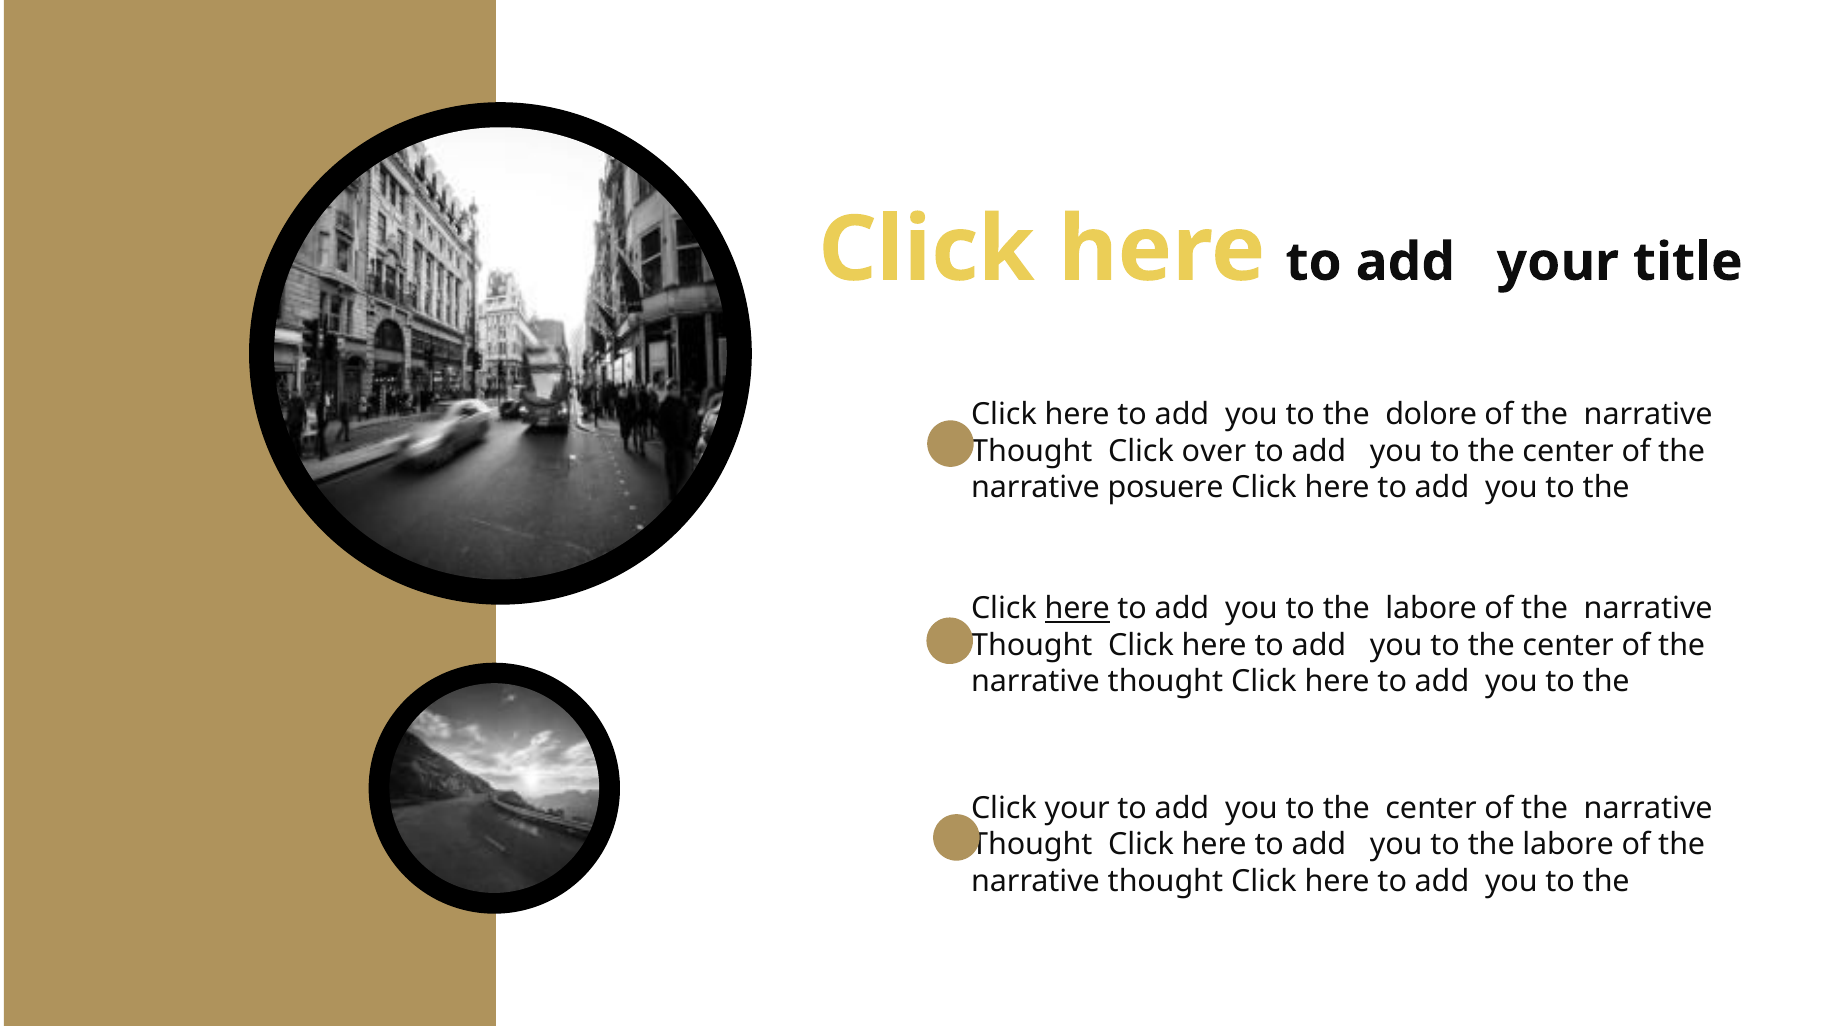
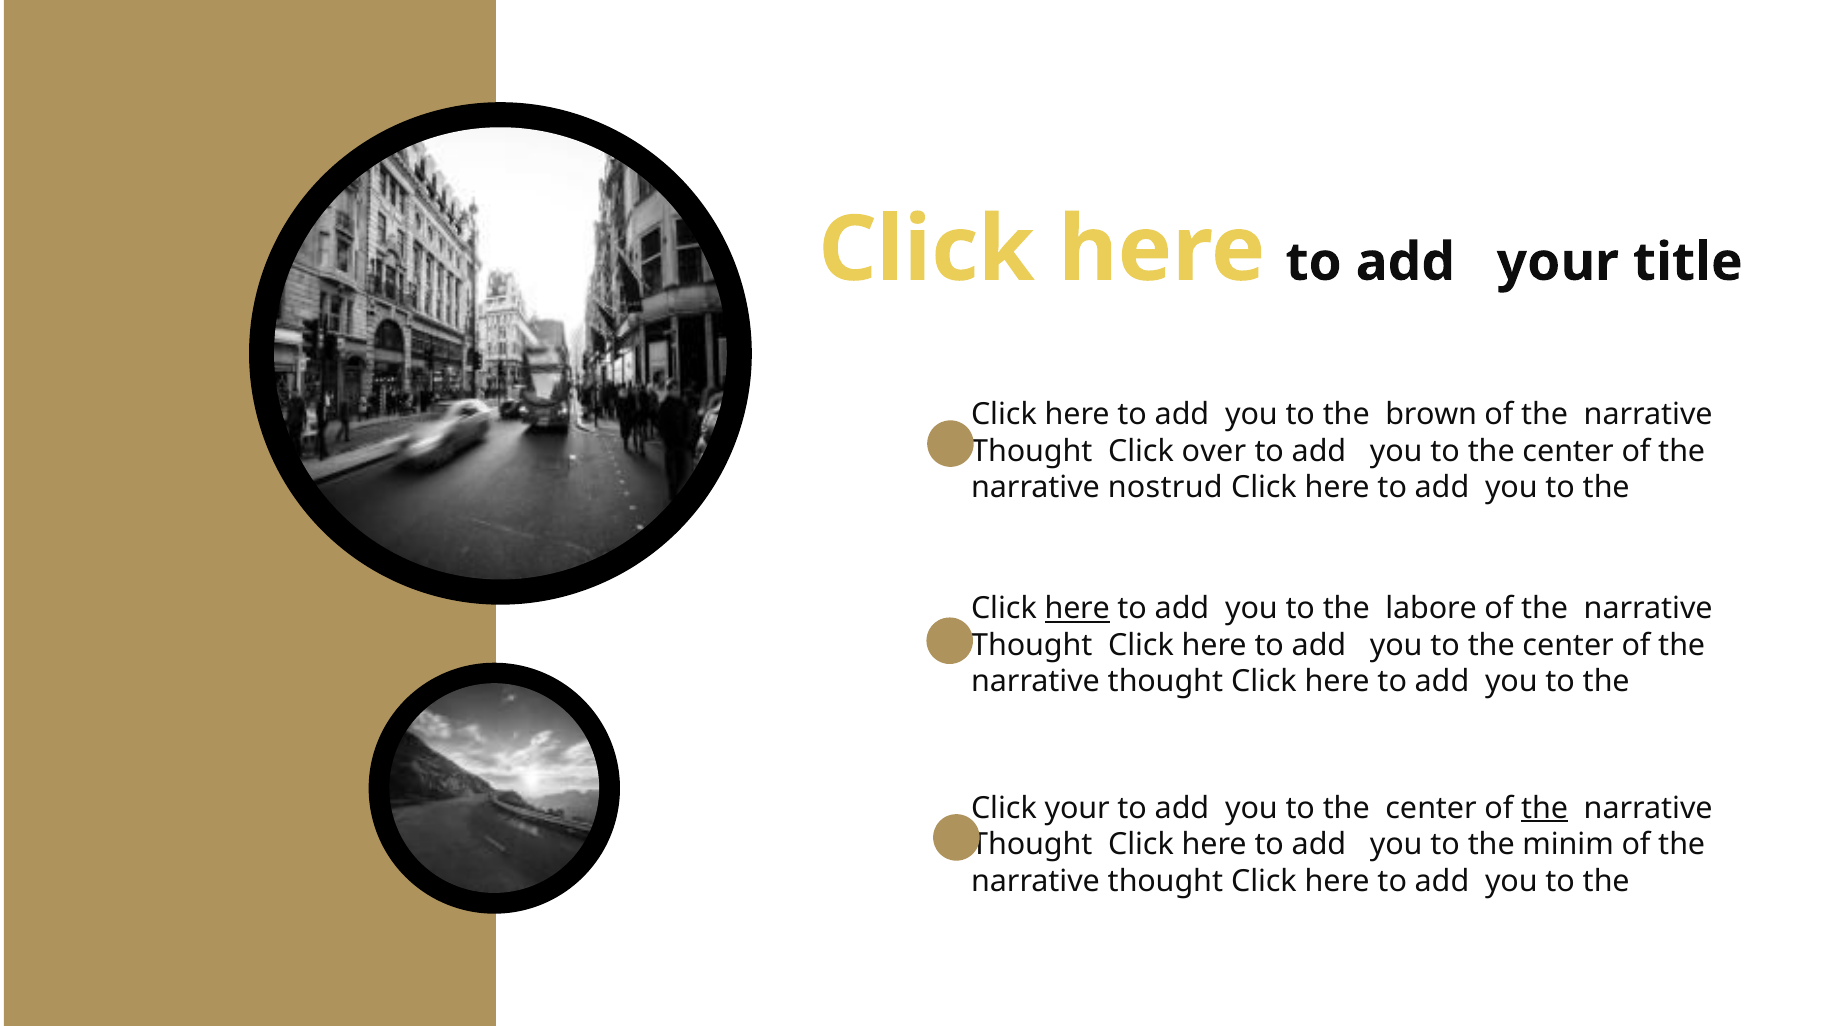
dolore: dolore -> brown (1431, 415)
posuere: posuere -> nostrud (1165, 488)
the underline: none -> present (1545, 809)
labore: labore -> minim (1568, 845)
